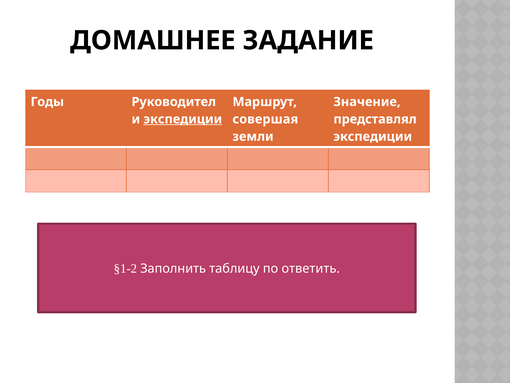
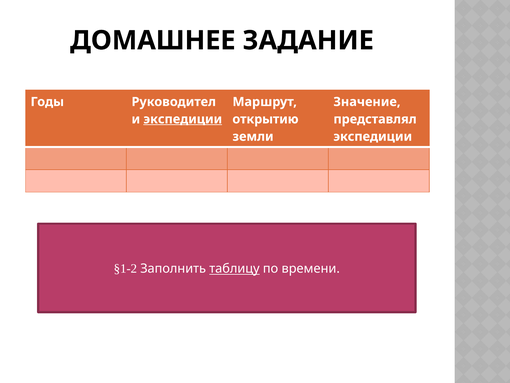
совершая: совершая -> открытию (265, 119)
таблицу underline: none -> present (234, 268)
ответить: ответить -> времени (311, 268)
